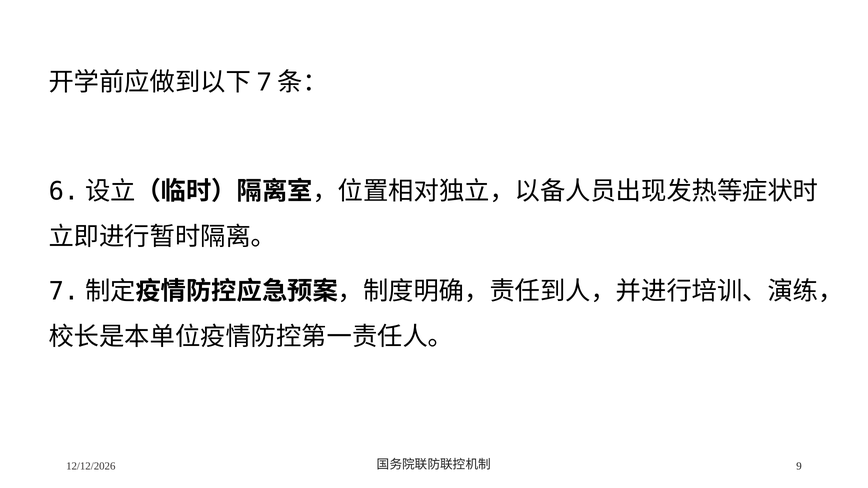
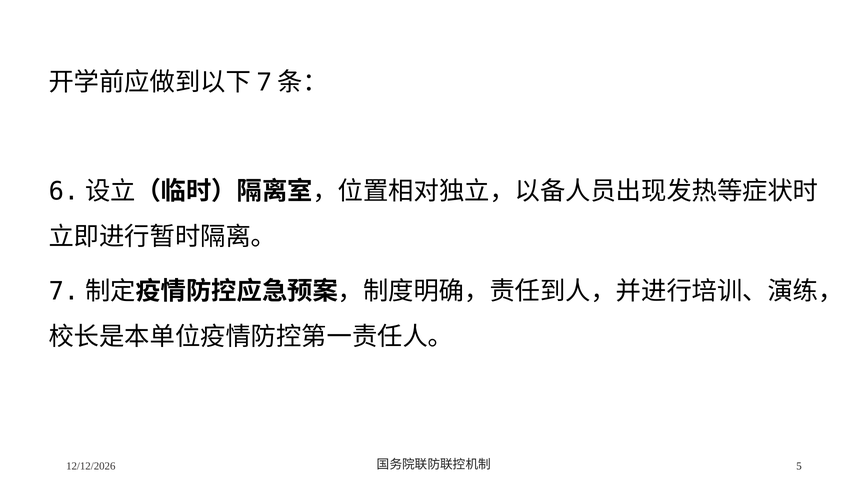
9: 9 -> 5 (799, 466)
